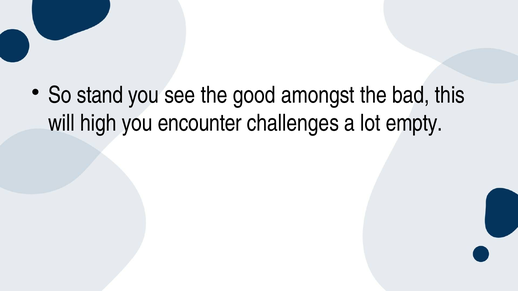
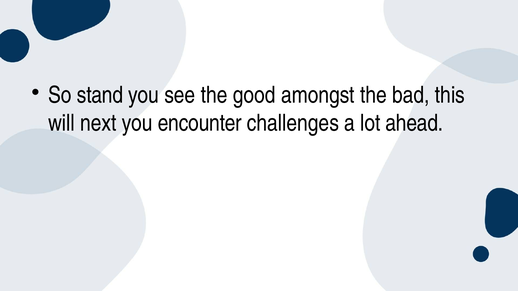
high: high -> next (98, 123)
empty: empty -> ahead (414, 123)
